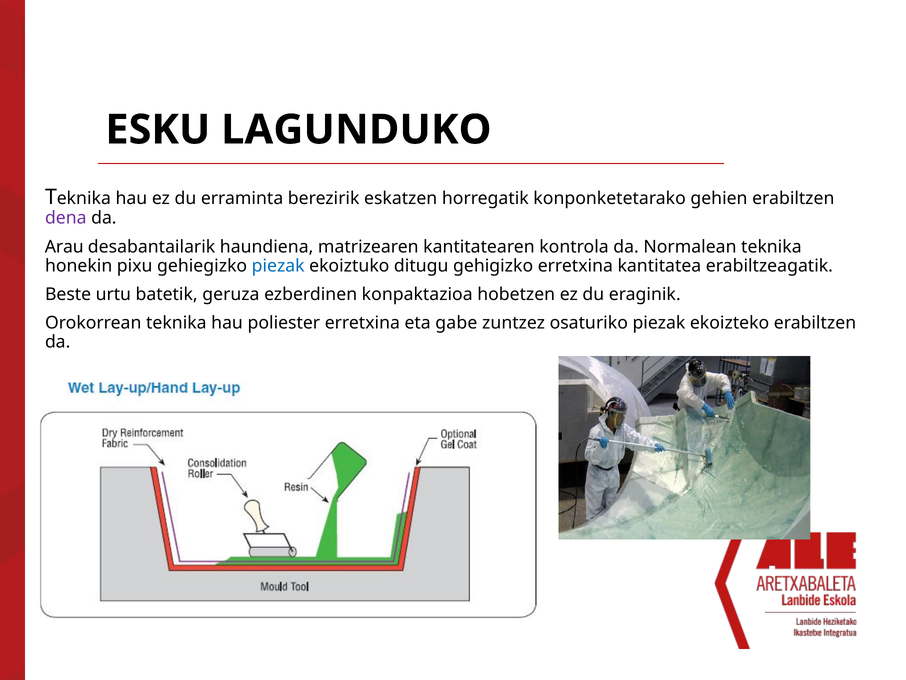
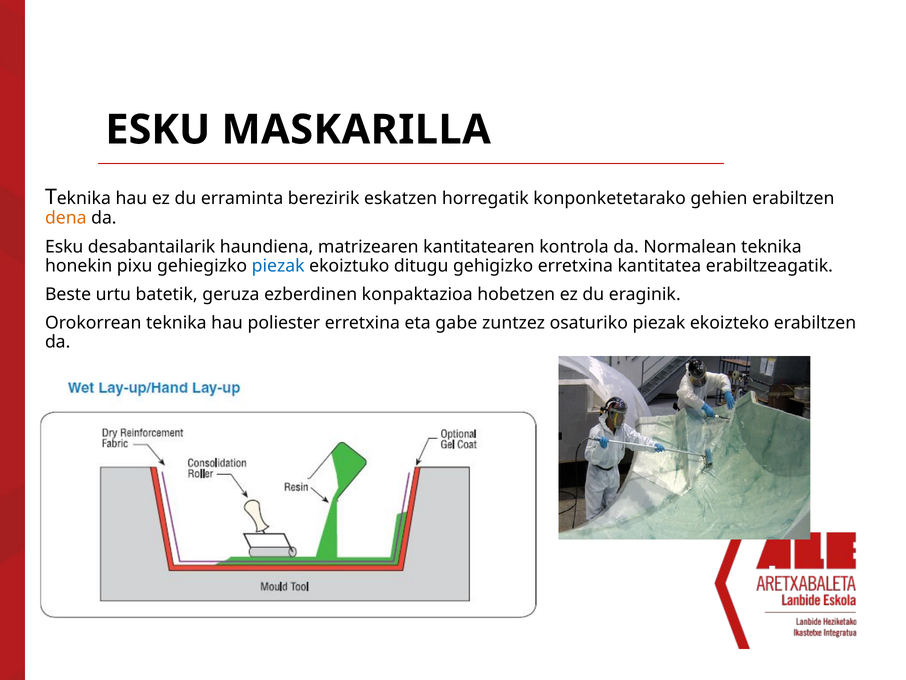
LAGUNDUKO: LAGUNDUKO -> MASKARILLA (356, 130)
dena colour: purple -> orange (66, 218)
Arau: Arau -> Esku (64, 247)
